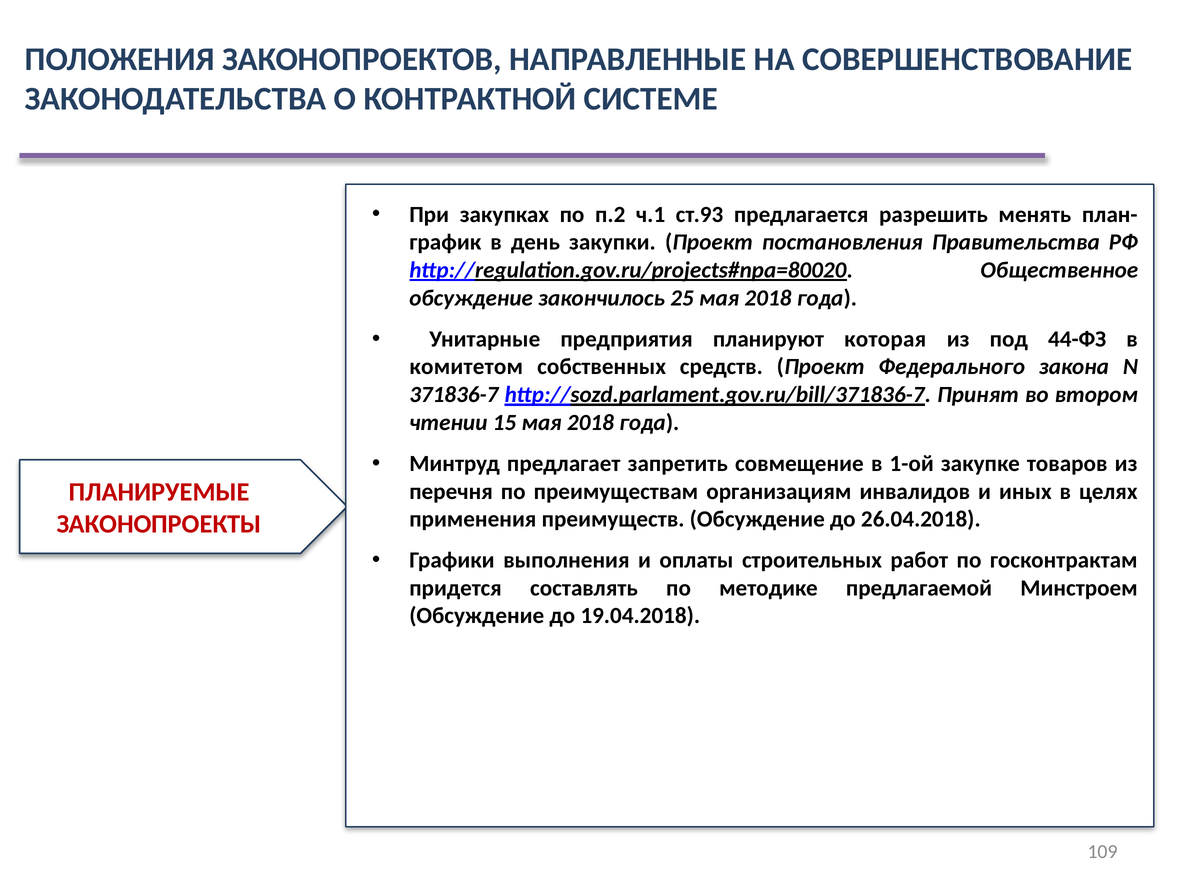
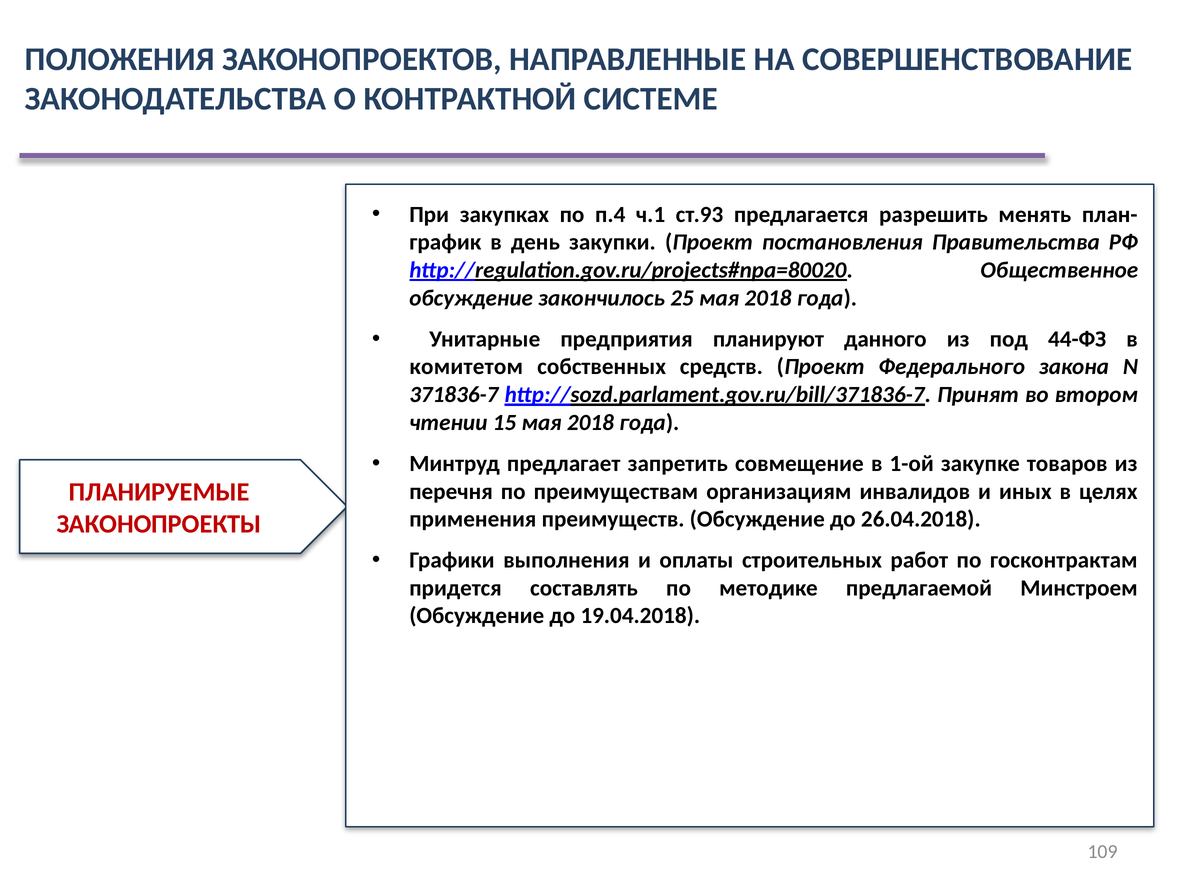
п.2: п.2 -> п.4 (610, 214)
которая: которая -> данного (885, 339)
